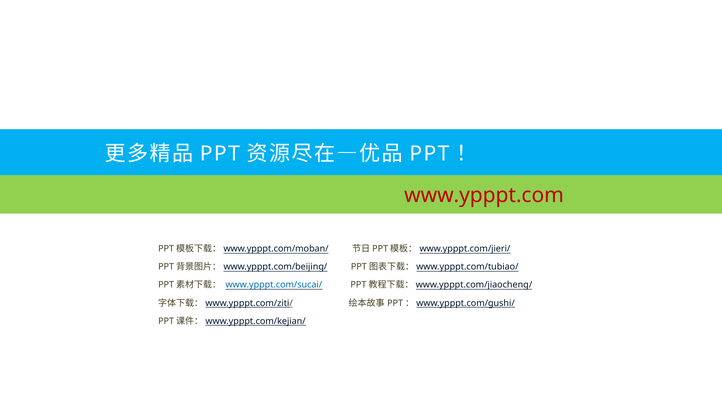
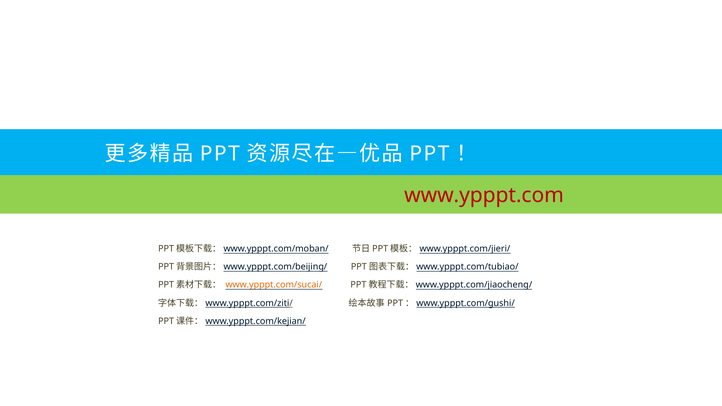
www.ypppt.com/sucai/ colour: blue -> orange (274, 285)
